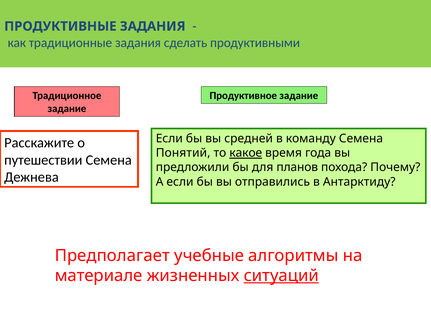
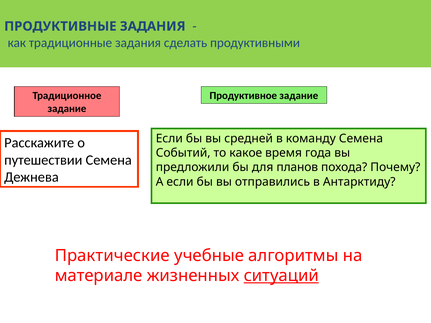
Понятий: Понятий -> Событий (183, 153)
какое underline: present -> none (246, 153)
Предполагает: Предполагает -> Практические (112, 256)
